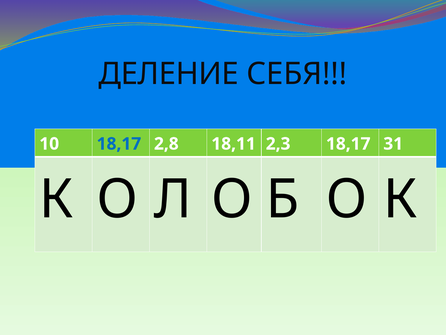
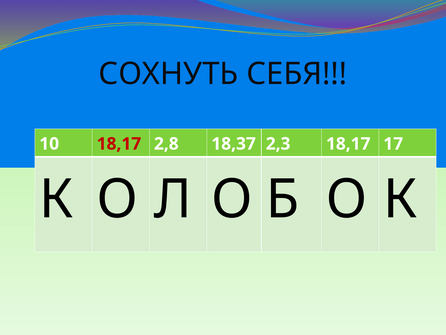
ДЕЛЕНИЕ: ДЕЛЕНИЕ -> СОХНУТЬ (168, 74)
18,17 colour: blue -> red (119, 144)
18,11: 18,11 -> 18,37 (234, 144)
31: 31 -> 17 (393, 144)
